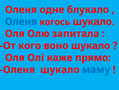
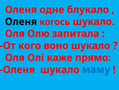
Оленя colour: blue -> black (21, 22)
